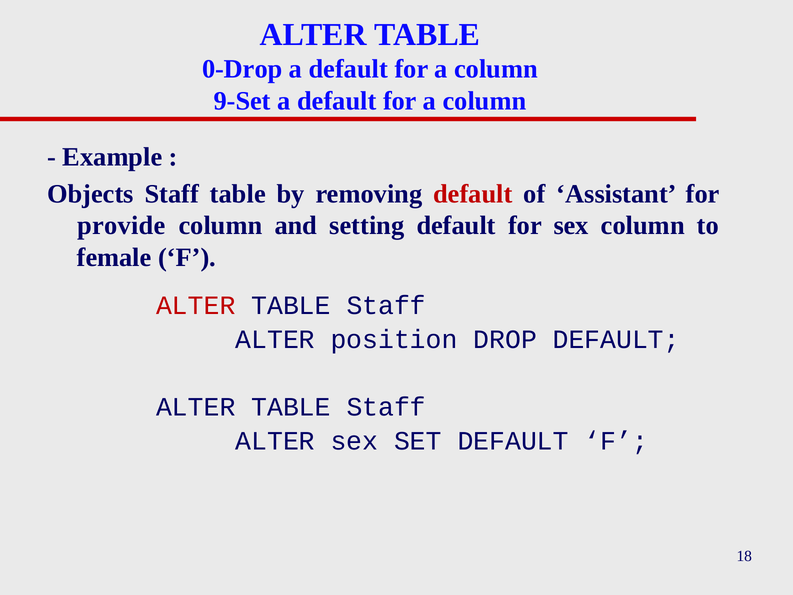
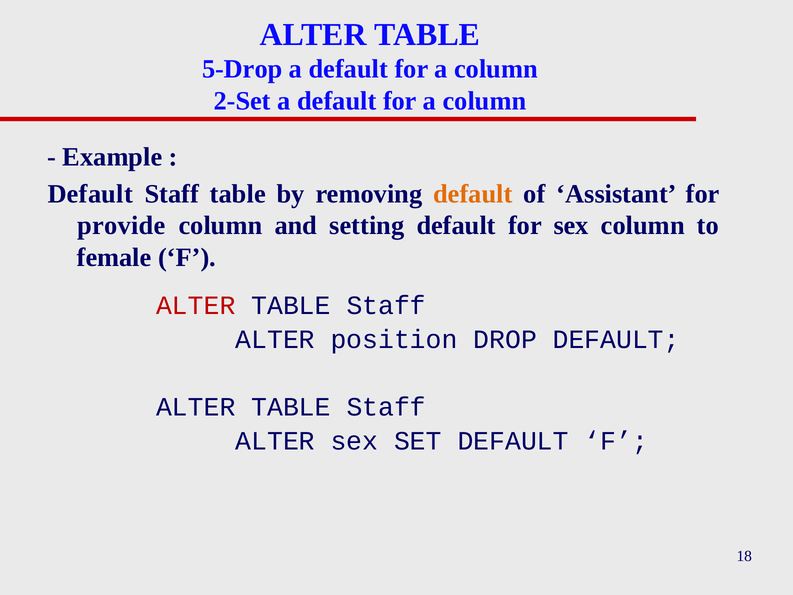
0-Drop: 0-Drop -> 5-Drop (242, 69)
9-Set: 9-Set -> 2-Set (242, 101)
Objects: Objects -> Default (90, 194)
default colour: red -> orange (473, 194)
